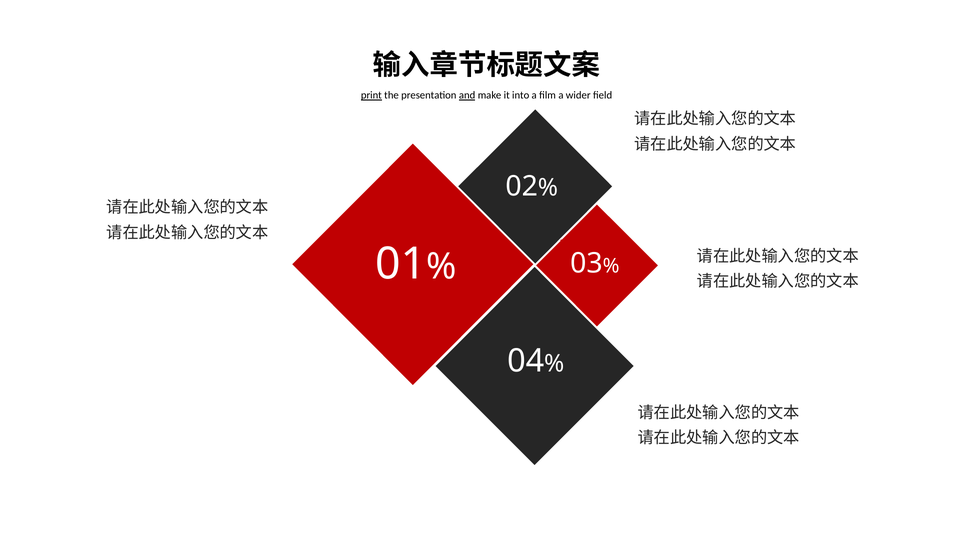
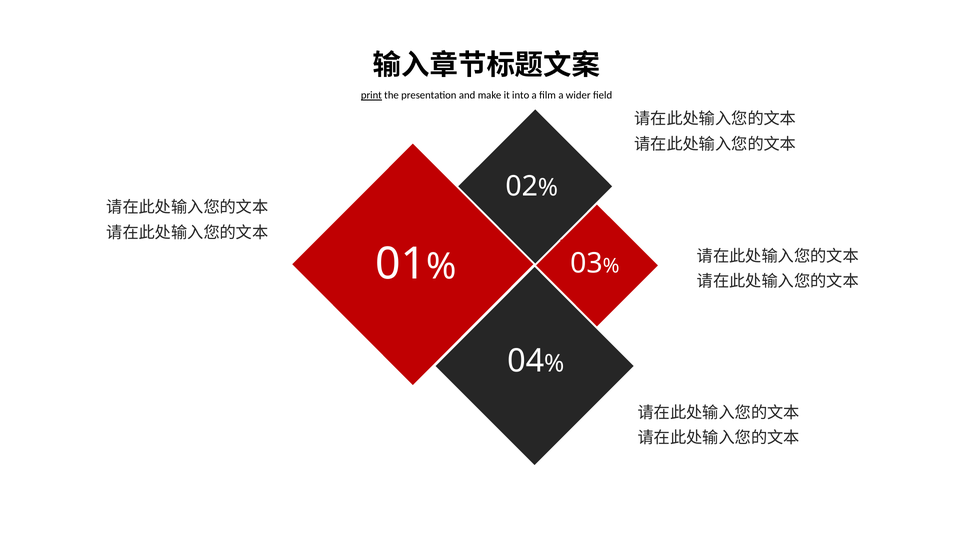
and underline: present -> none (467, 95)
